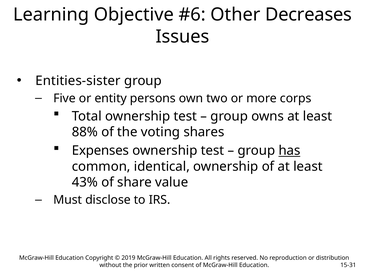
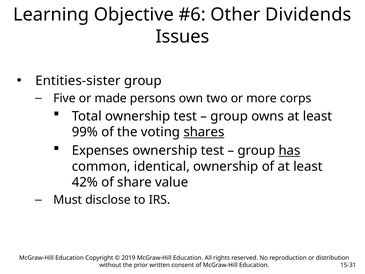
Decreases: Decreases -> Dividends (308, 15)
entity: entity -> made (111, 98)
88%: 88% -> 99% (85, 132)
shares underline: none -> present (204, 132)
43%: 43% -> 42% (85, 182)
